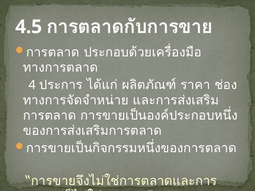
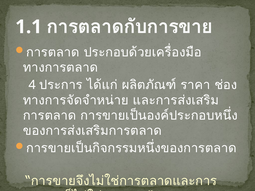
4.5: 4.5 -> 1.1 (29, 27)
